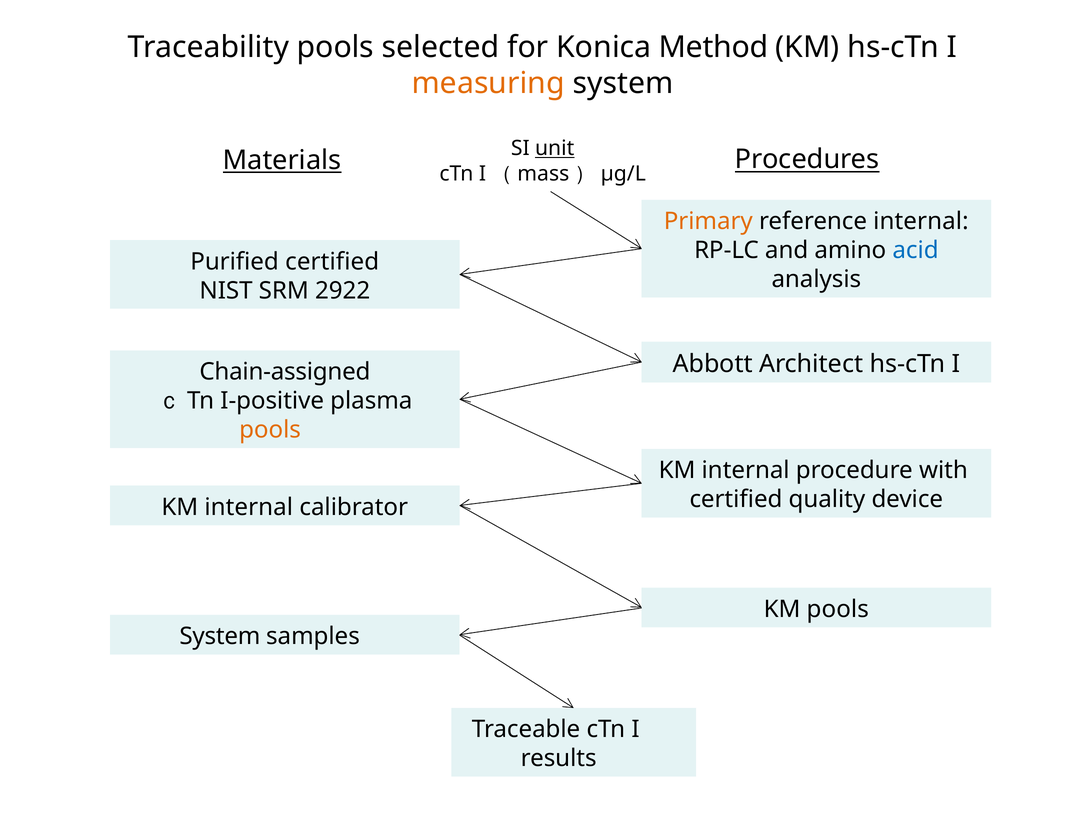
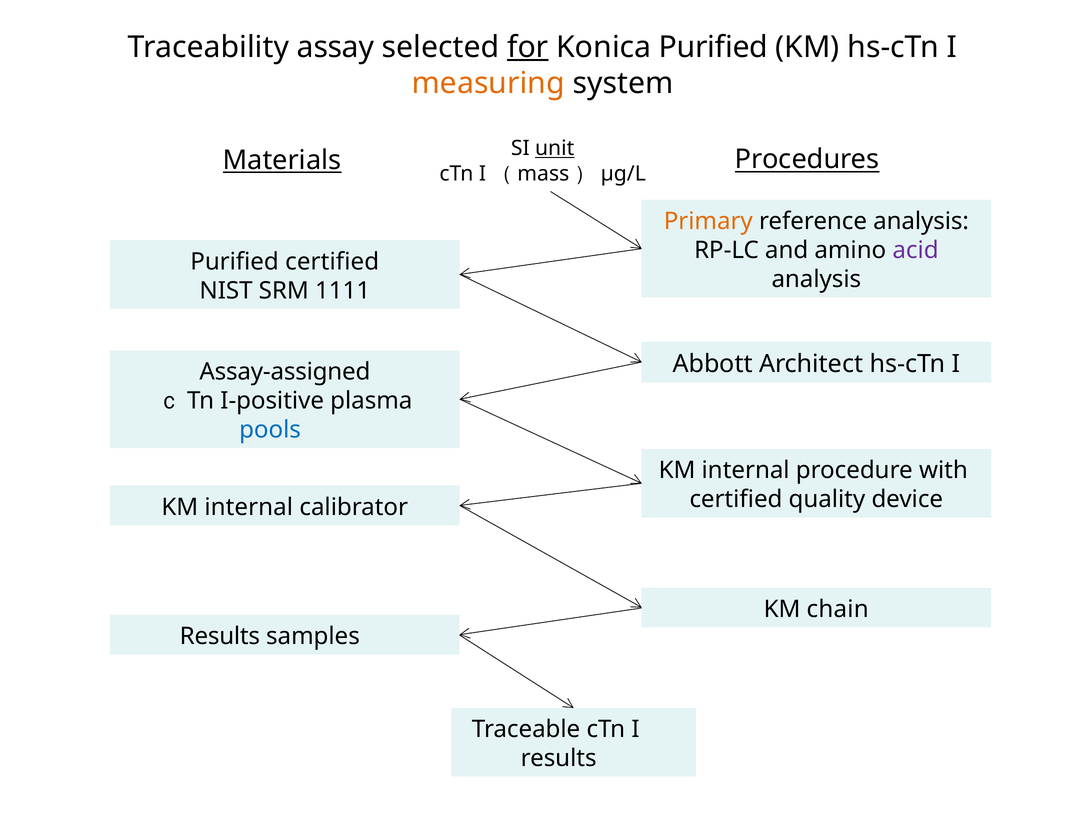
Traceability pools: pools -> assay (335, 47)
for underline: none -> present (528, 47)
Konica Method: Method -> Purified (713, 47)
reference internal: internal -> analysis (921, 221)
acid colour: blue -> purple (916, 250)
2922: 2922 -> 1111 (343, 291)
Chain-assigned: Chain-assigned -> Assay-assigned (285, 372)
pools colour: orange -> blue (270, 430)
KM pools: pools -> chain (838, 609)
System: System -> Results (220, 636)
